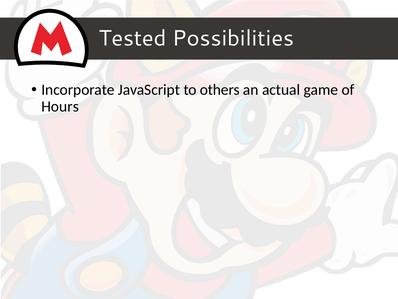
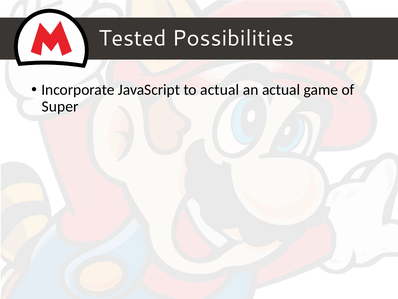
to others: others -> actual (220, 90)
Hours: Hours -> Super (60, 106)
